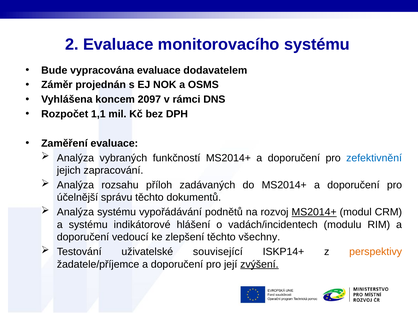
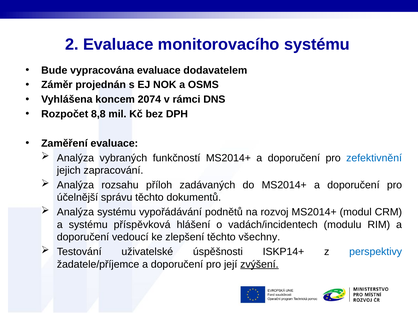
2097: 2097 -> 2074 (149, 100)
1,1: 1,1 -> 8,8 (98, 114)
MS2014+ underline: present -> none (314, 212)
indikátorové: indikátorové -> příspěvková (142, 225)
související: související -> úspěšnosti (218, 252)
perspektivy colour: orange -> blue (376, 252)
